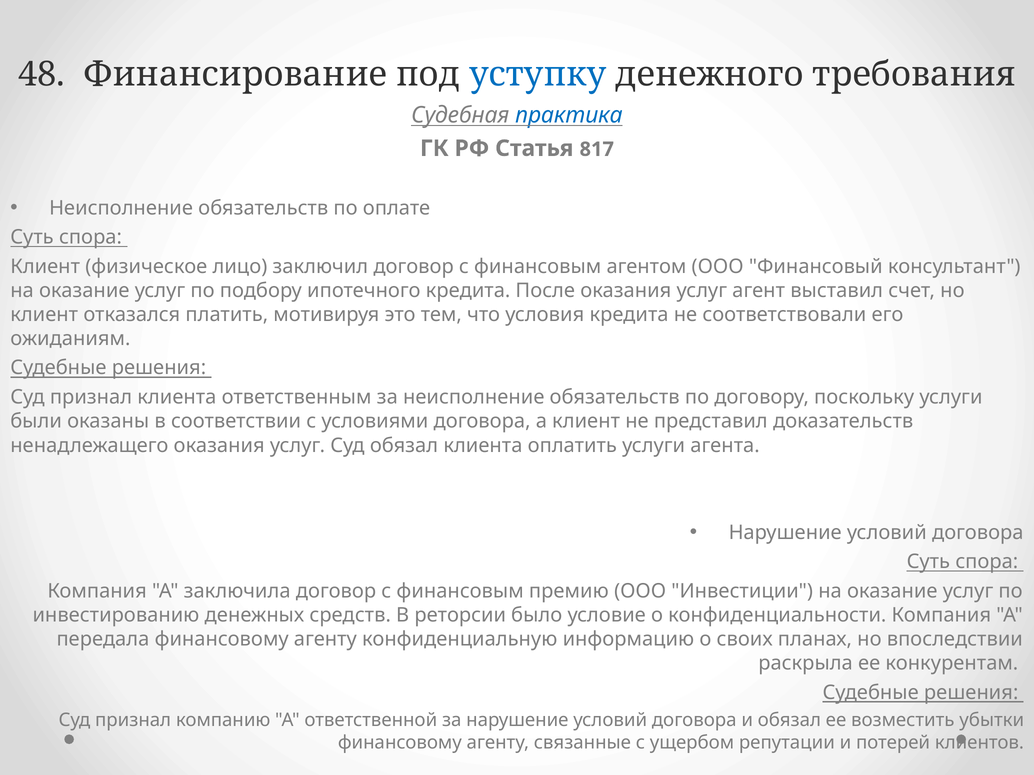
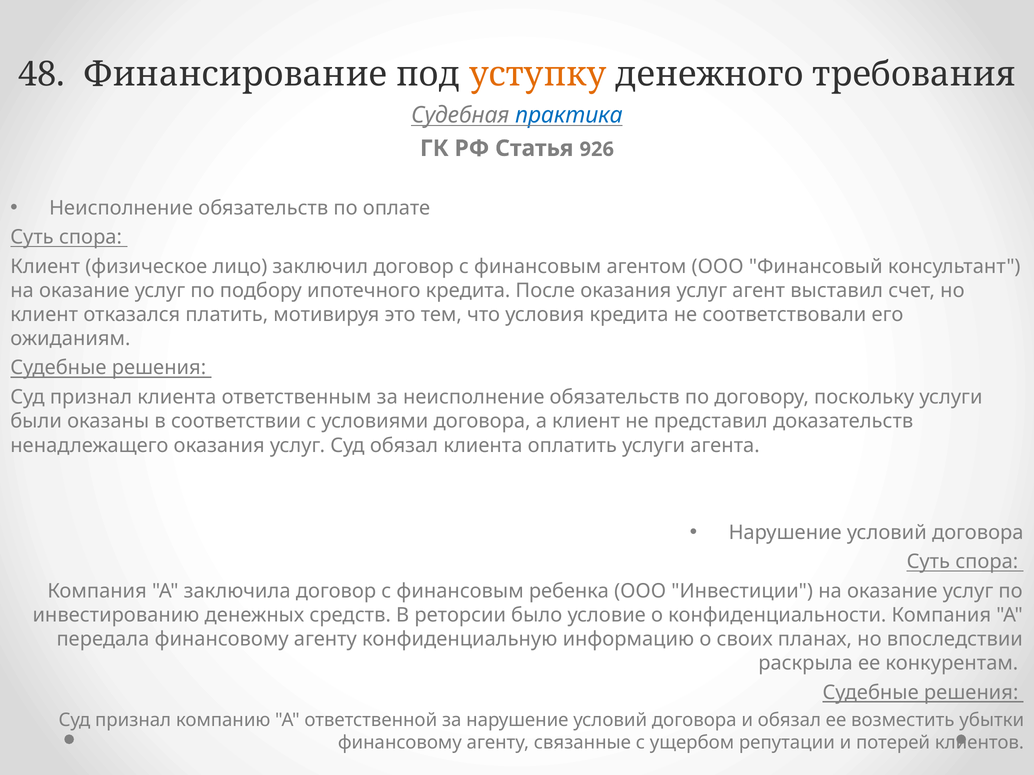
уступку colour: blue -> orange (538, 74)
817: 817 -> 926 (597, 149)
премию: премию -> ребенка (569, 591)
